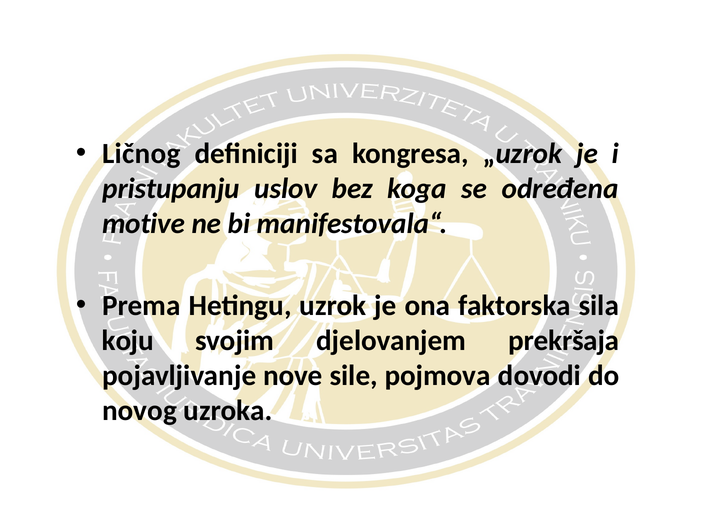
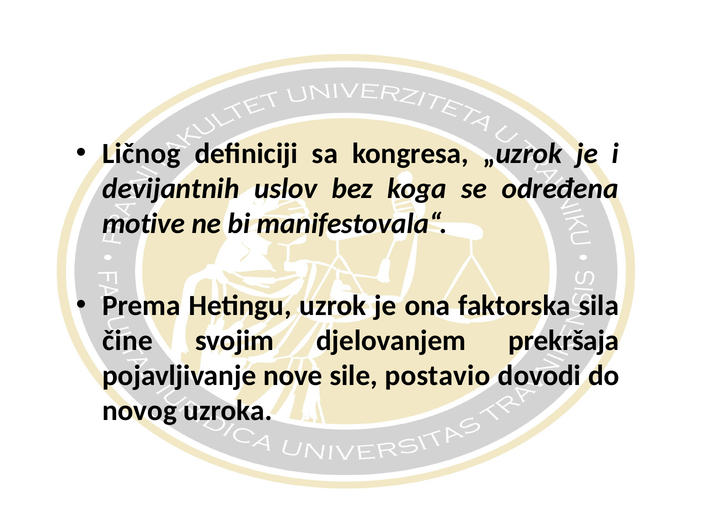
pristupanju: pristupanju -> devijantnih (171, 188)
koju: koju -> čine (127, 340)
pojmova: pojmova -> postavio (438, 375)
